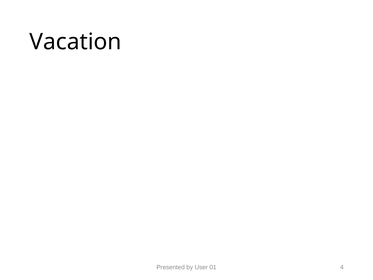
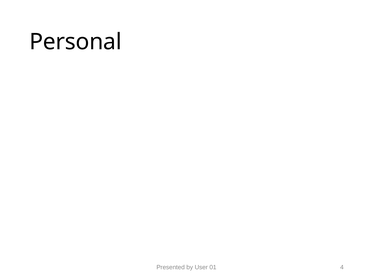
Vacation: Vacation -> Personal (76, 42)
